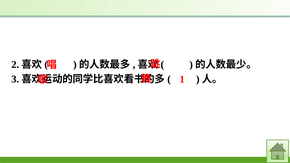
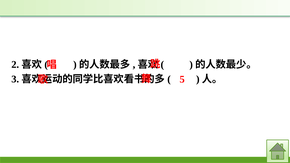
1: 1 -> 5 (182, 79)
